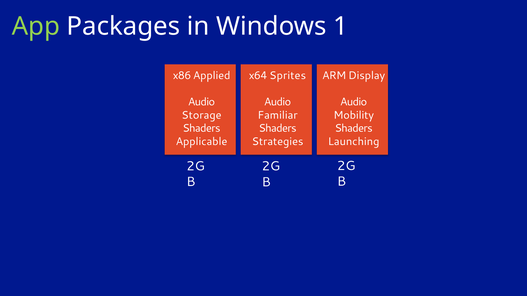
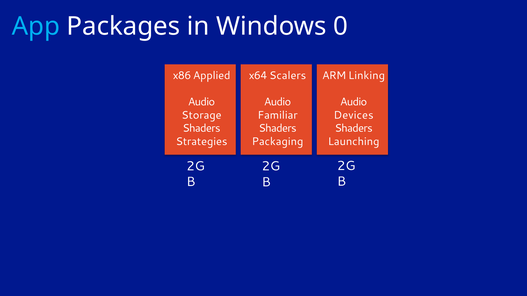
App colour: light green -> light blue (36, 27)
1: 1 -> 0 (341, 27)
Sprites: Sprites -> Scalers (288, 76)
Display: Display -> Linking (367, 76)
Mobility: Mobility -> Devices (354, 115)
Applicable: Applicable -> Strategies (202, 142)
Strategies: Strategies -> Packaging (278, 142)
